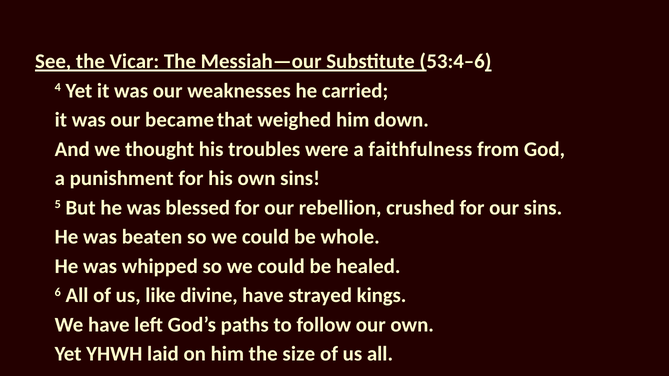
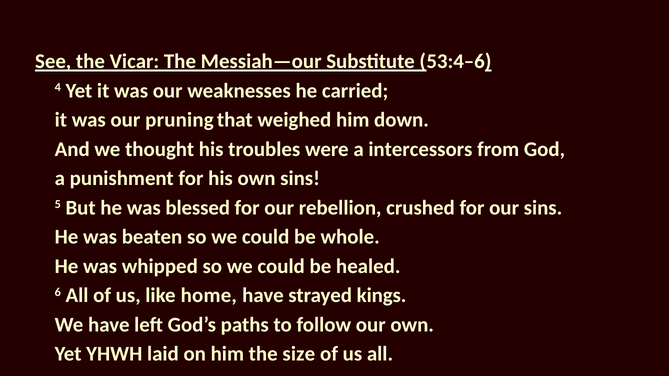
became: became -> pruning (180, 120)
faithfulness: faithfulness -> intercessors (420, 149)
divine: divine -> home (209, 296)
